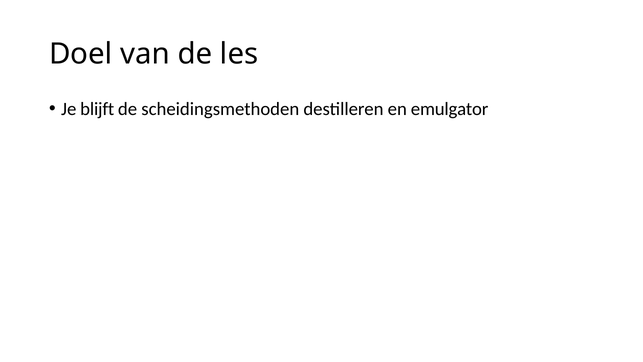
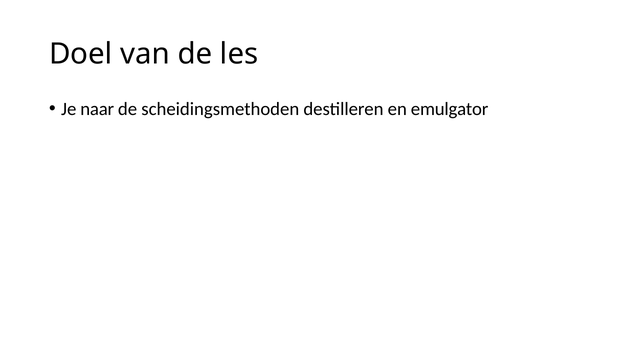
blijft: blijft -> naar (97, 109)
